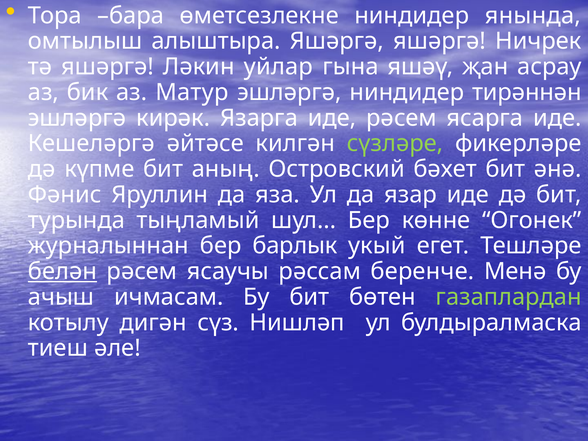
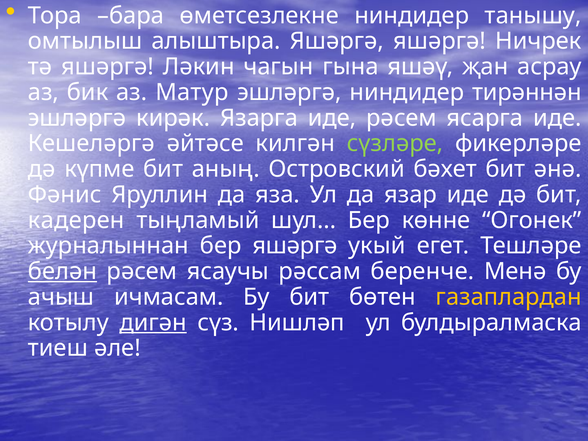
янында: янында -> танышу (533, 16)
уйлар: уйлар -> чагын (278, 67)
турында: турында -> кадерен (76, 220)
бер барлык: барлык -> яшәргә (295, 246)
газаплардан colour: light green -> yellow (509, 297)
дигән underline: none -> present (153, 323)
